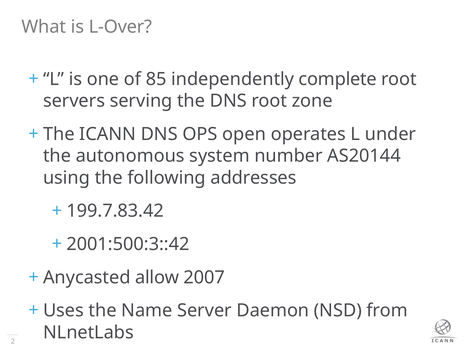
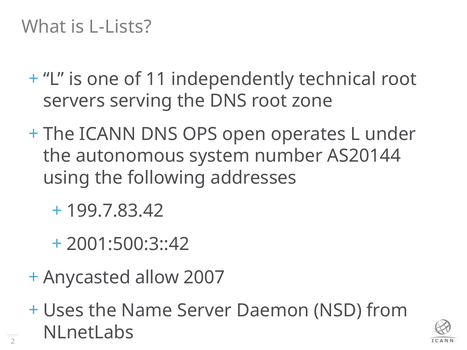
L-Over: L-Over -> L-Lists (120, 27)
85: 85 -> 11 (156, 79)
complete: complete -> technical (338, 79)
